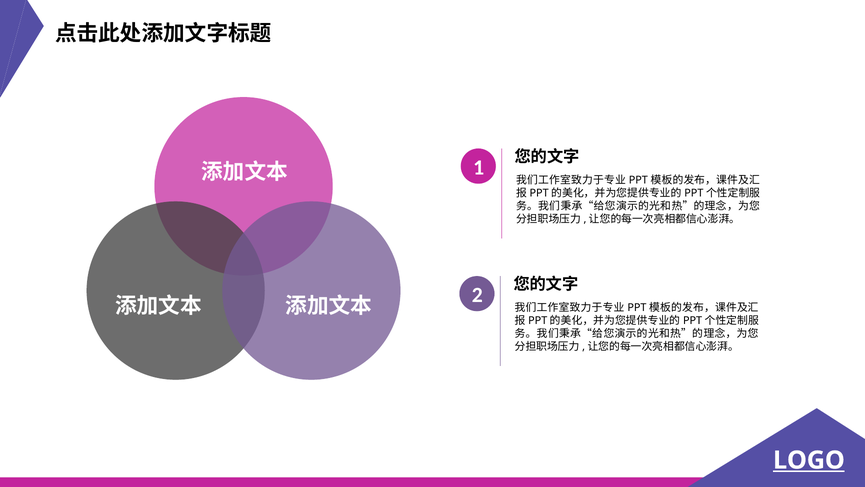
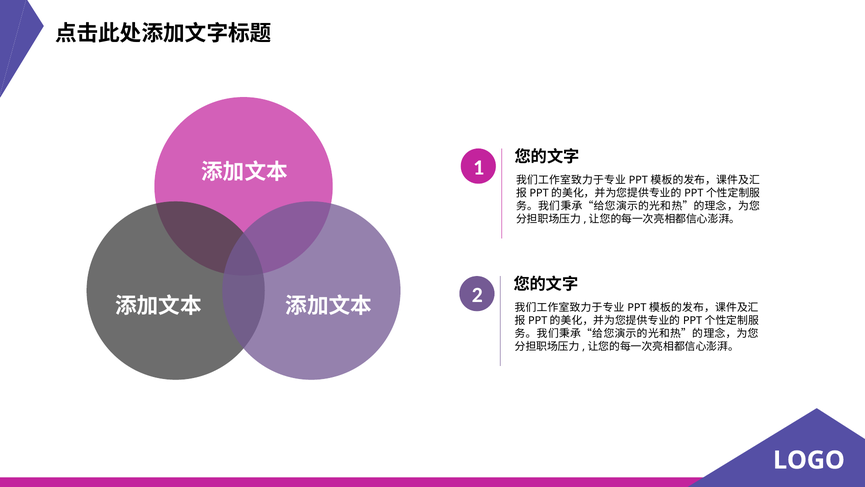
LOGO underline: present -> none (809, 460)
